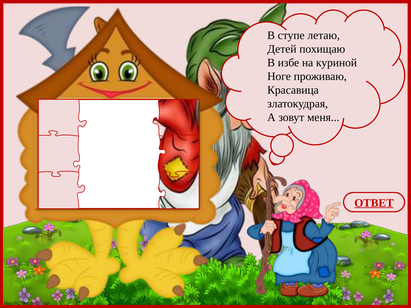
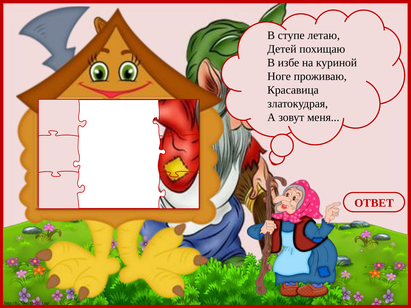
ОТВЕТ underline: present -> none (374, 203)
